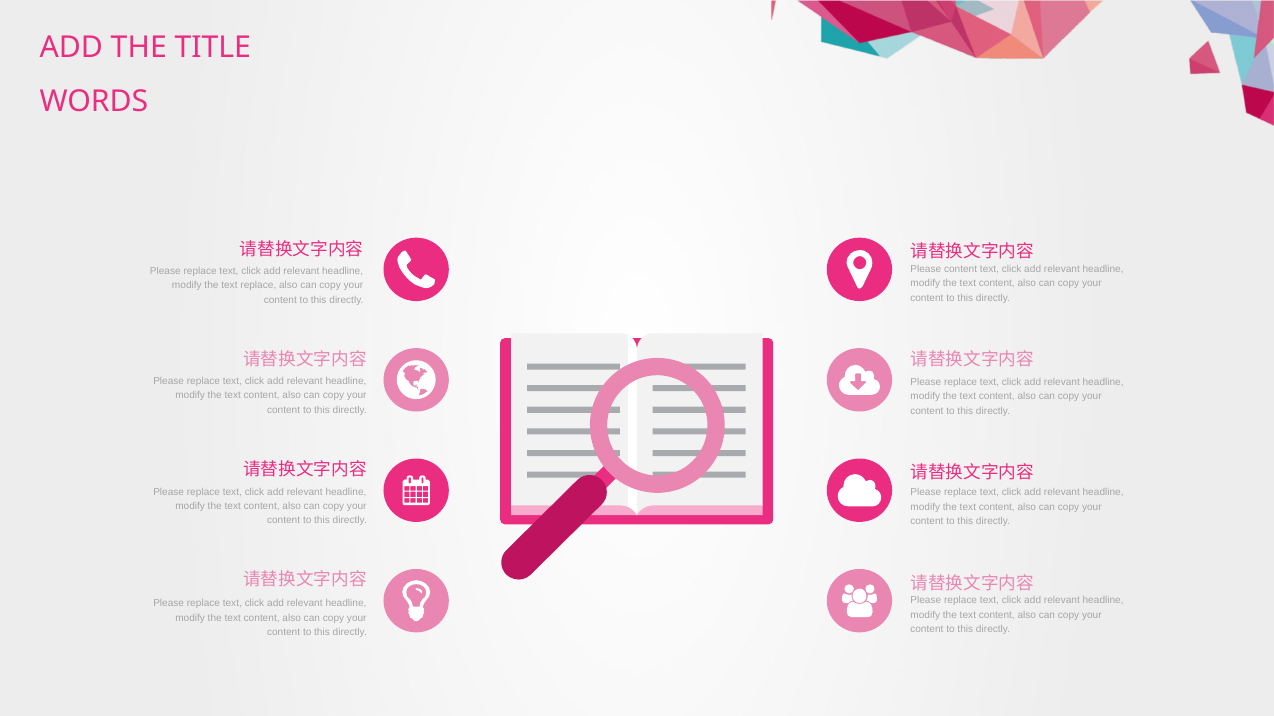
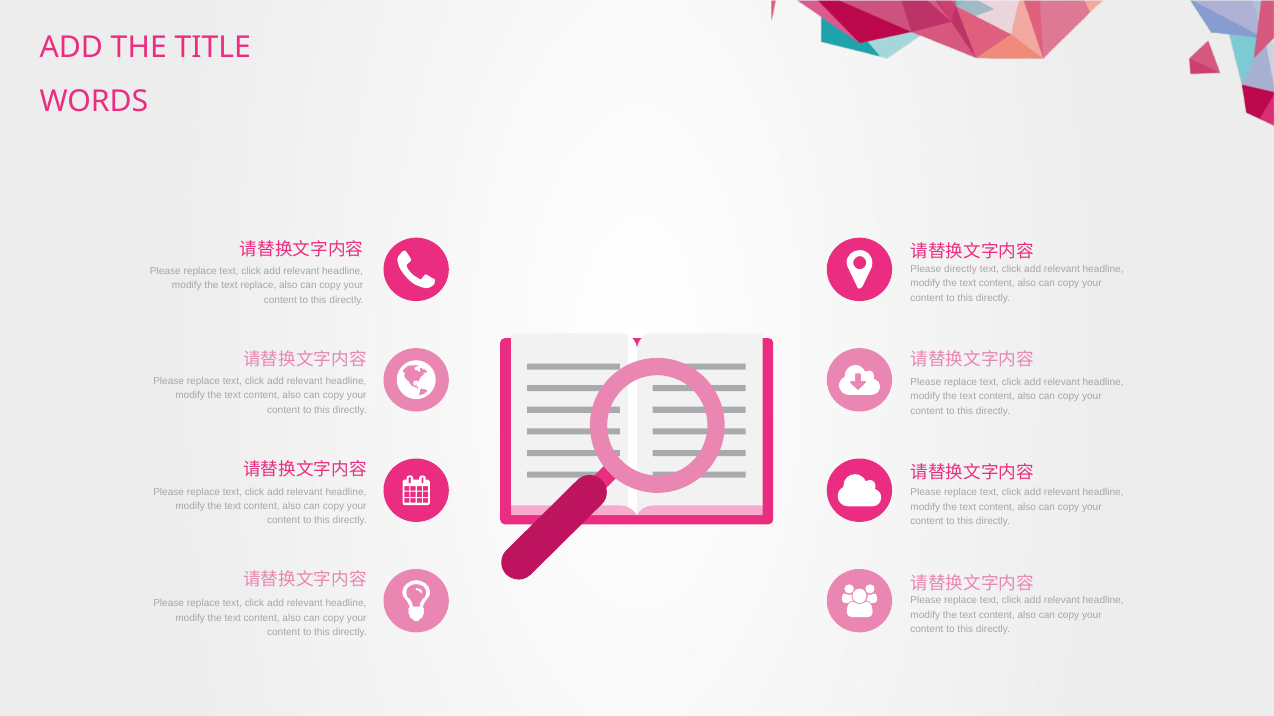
Please content: content -> directly (961, 269)
